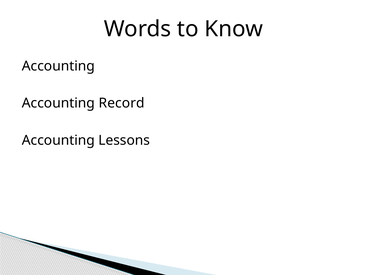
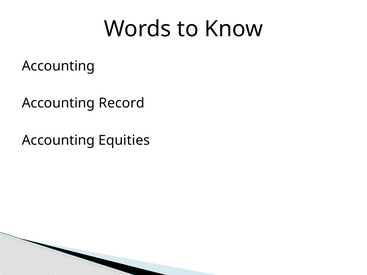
Lessons: Lessons -> Equities (124, 140)
